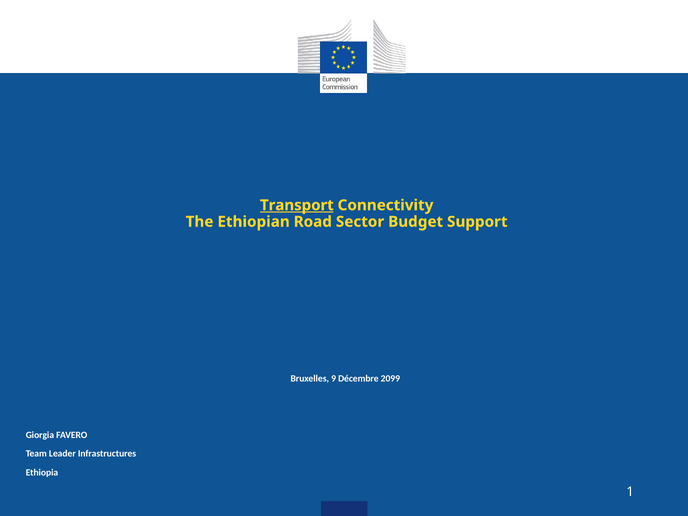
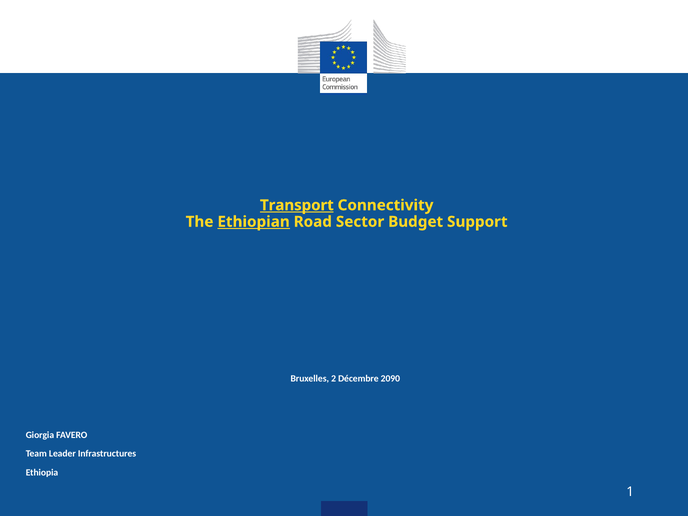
Ethiopian underline: none -> present (254, 222)
9: 9 -> 2 (334, 379)
2099: 2099 -> 2090 (390, 379)
